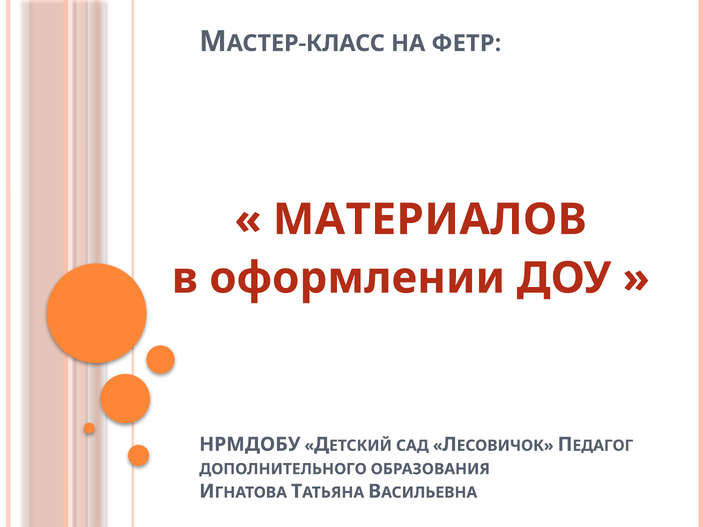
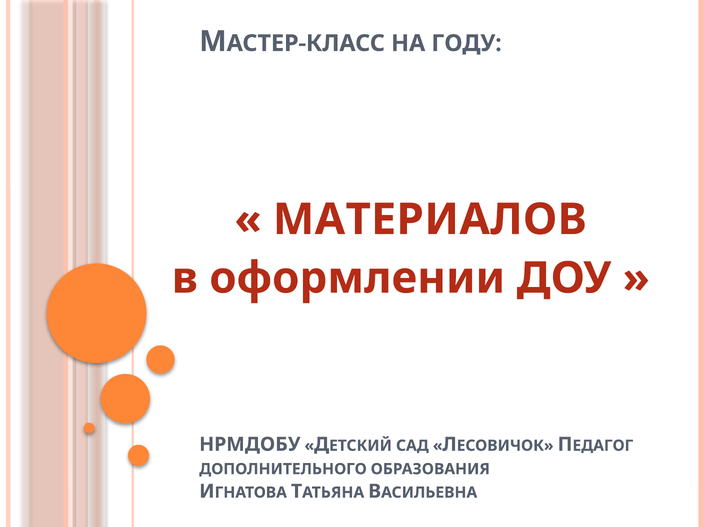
ФЕТР: ФЕТР -> ГОДУ (467, 43)
